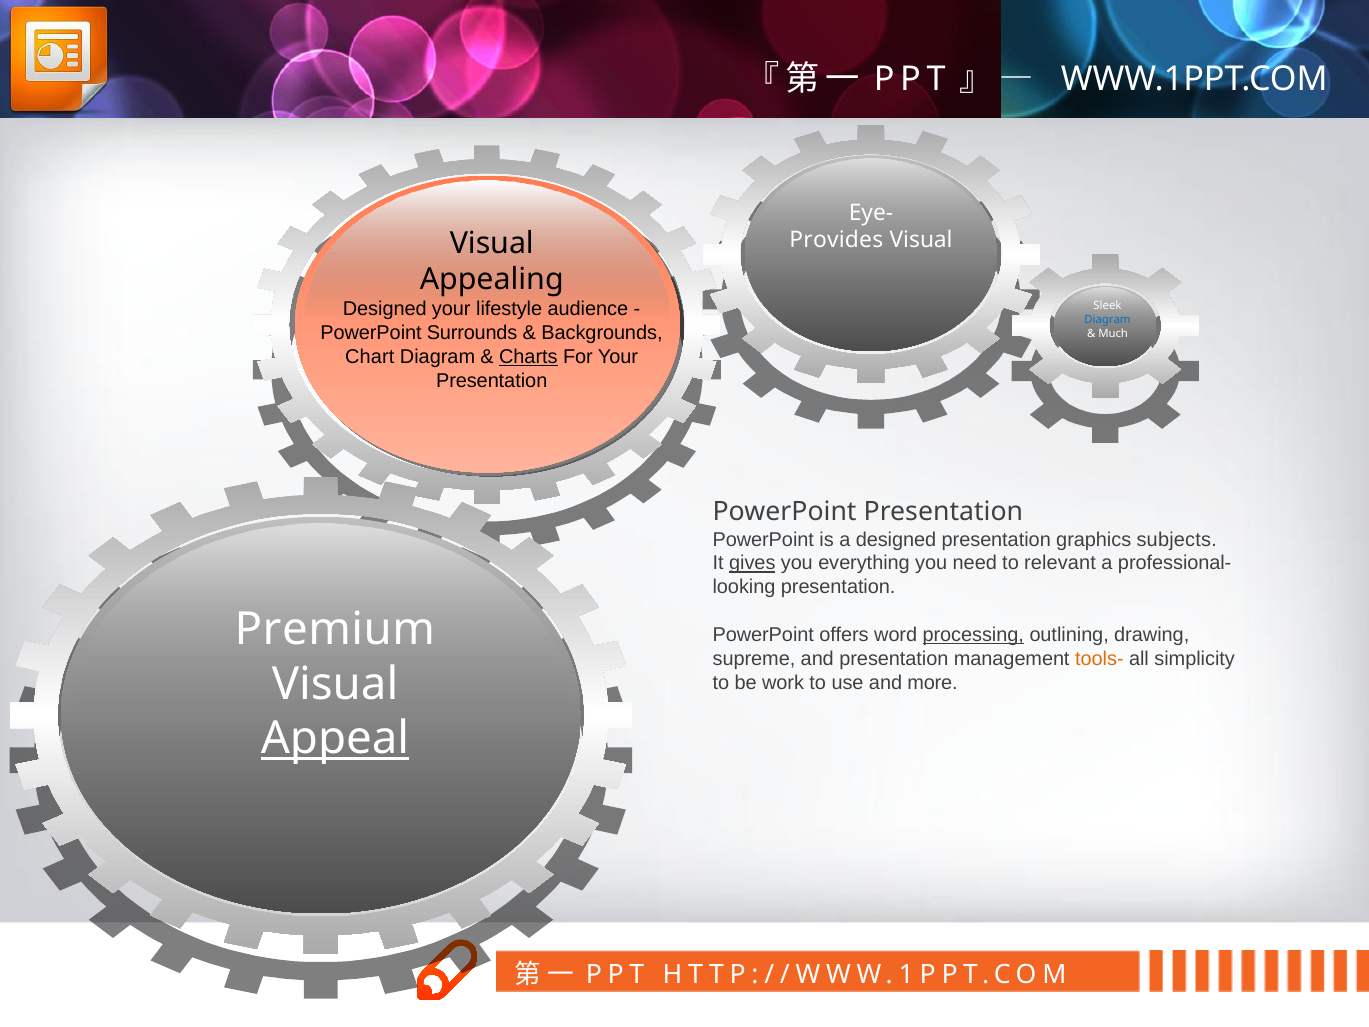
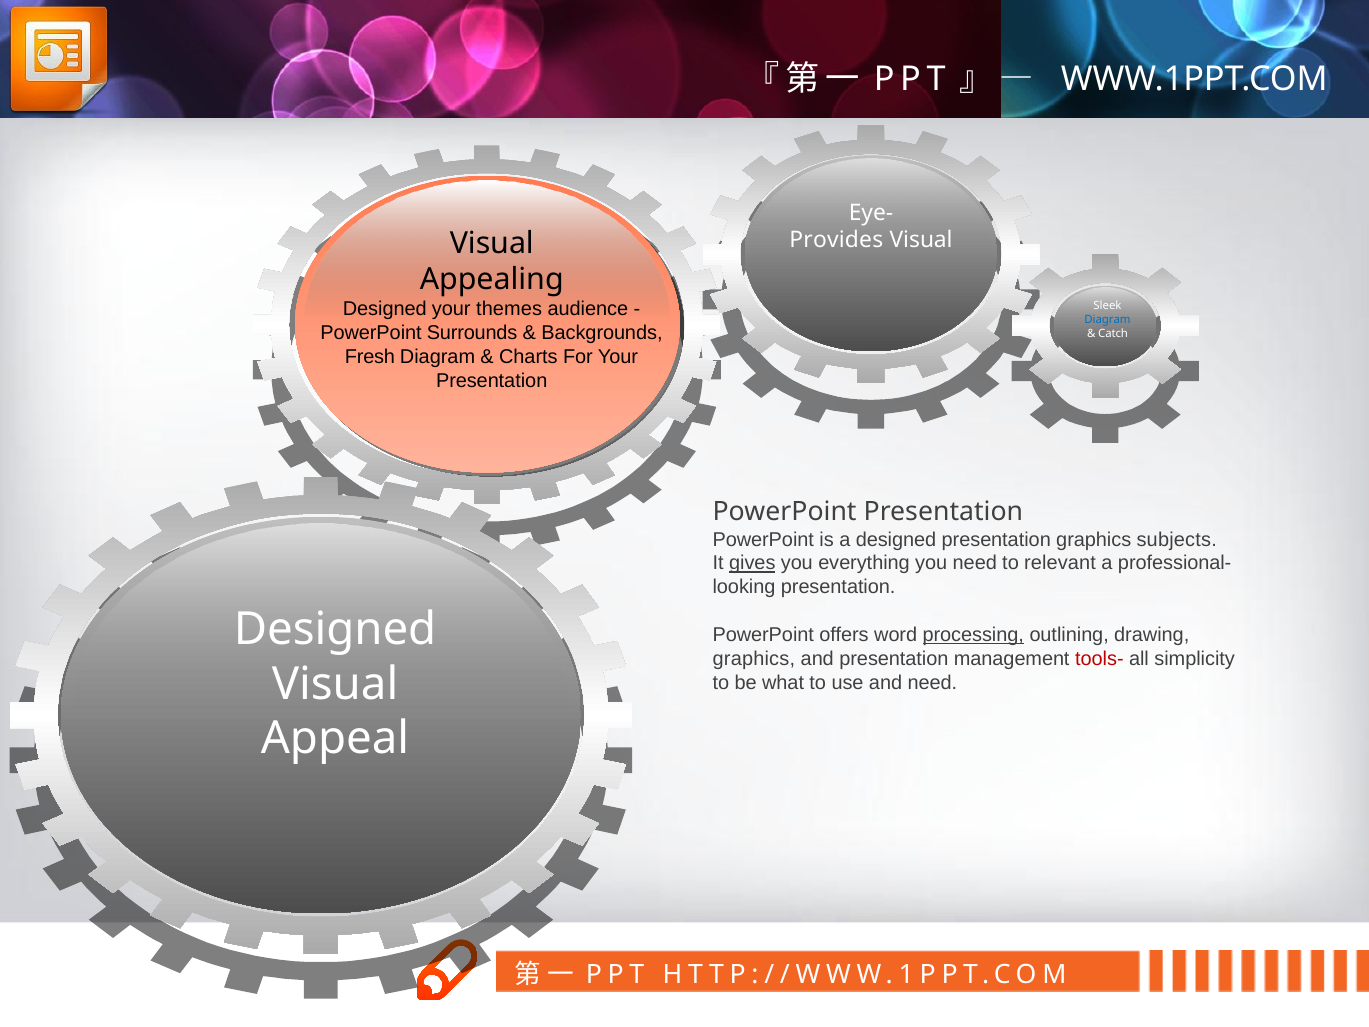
lifestyle: lifestyle -> themes (509, 309)
Much: Much -> Catch (1113, 333)
Chart: Chart -> Fresh (370, 357)
Charts underline: present -> none (528, 357)
Premium: Premium -> Designed (335, 629)
supreme: supreme -> graphics (754, 659)
tools- colour: orange -> red (1099, 659)
work: work -> what (783, 683)
and more: more -> need (932, 683)
Appeal underline: present -> none (335, 739)
